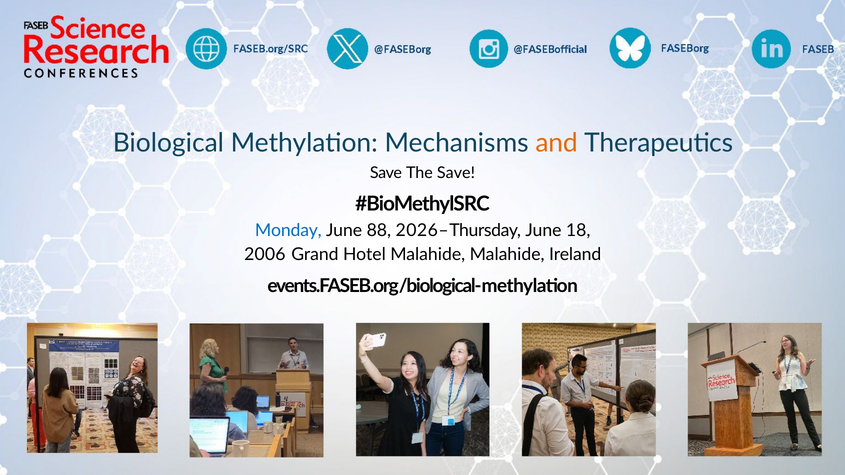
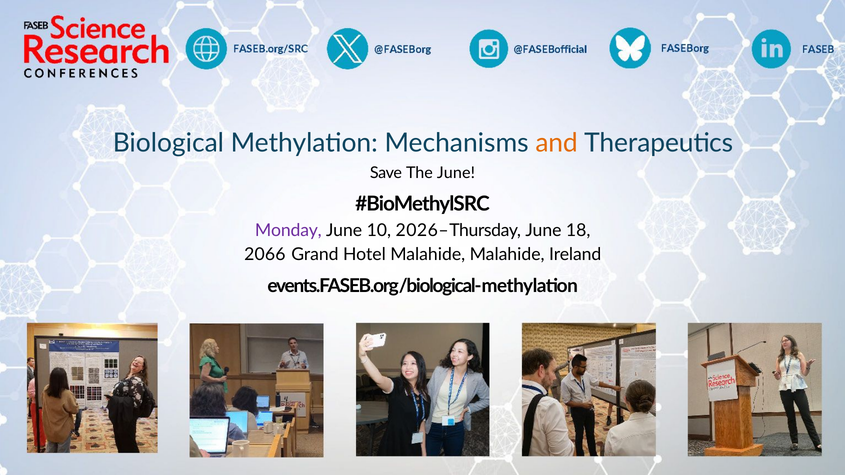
The Save: Save -> June (456, 173)
Monday colour: blue -> purple (288, 230)
88: 88 -> 10 (379, 230)
2006: 2006 -> 2066 (265, 255)
